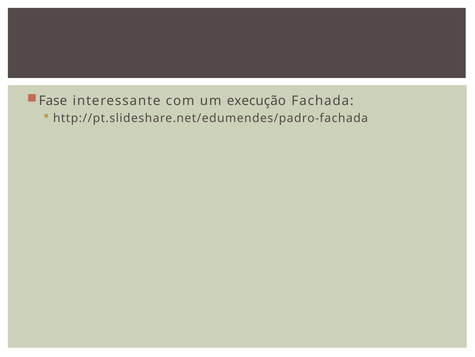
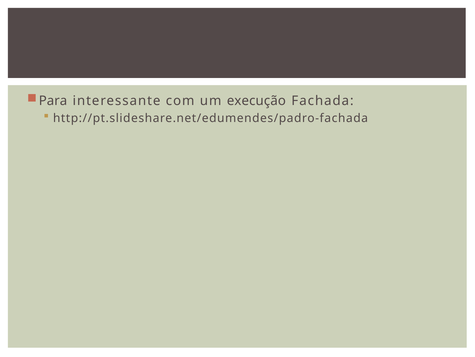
Fase: Fase -> Para (53, 101)
